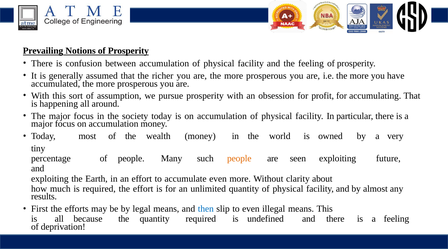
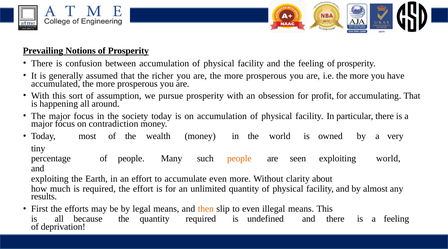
focus on accumulation: accumulation -> contradiction (114, 124)
exploiting future: future -> world (388, 158)
then colour: blue -> orange (206, 209)
